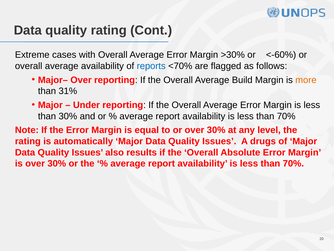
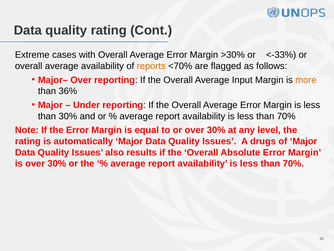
<-60%: <-60% -> <-33% (281, 55)
reports colour: blue -> orange (151, 66)
Build: Build -> Input (242, 80)
31%: 31% -> 36% (68, 91)
